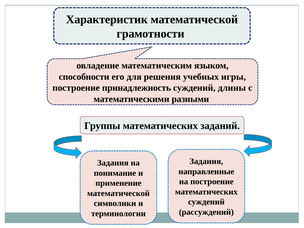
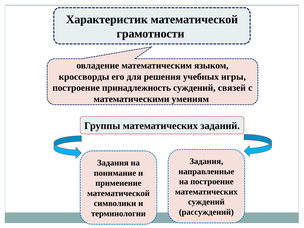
способности: способности -> кроссворды (84, 77)
длины: длины -> связей (232, 88)
разными: разными -> умениям (190, 99)
